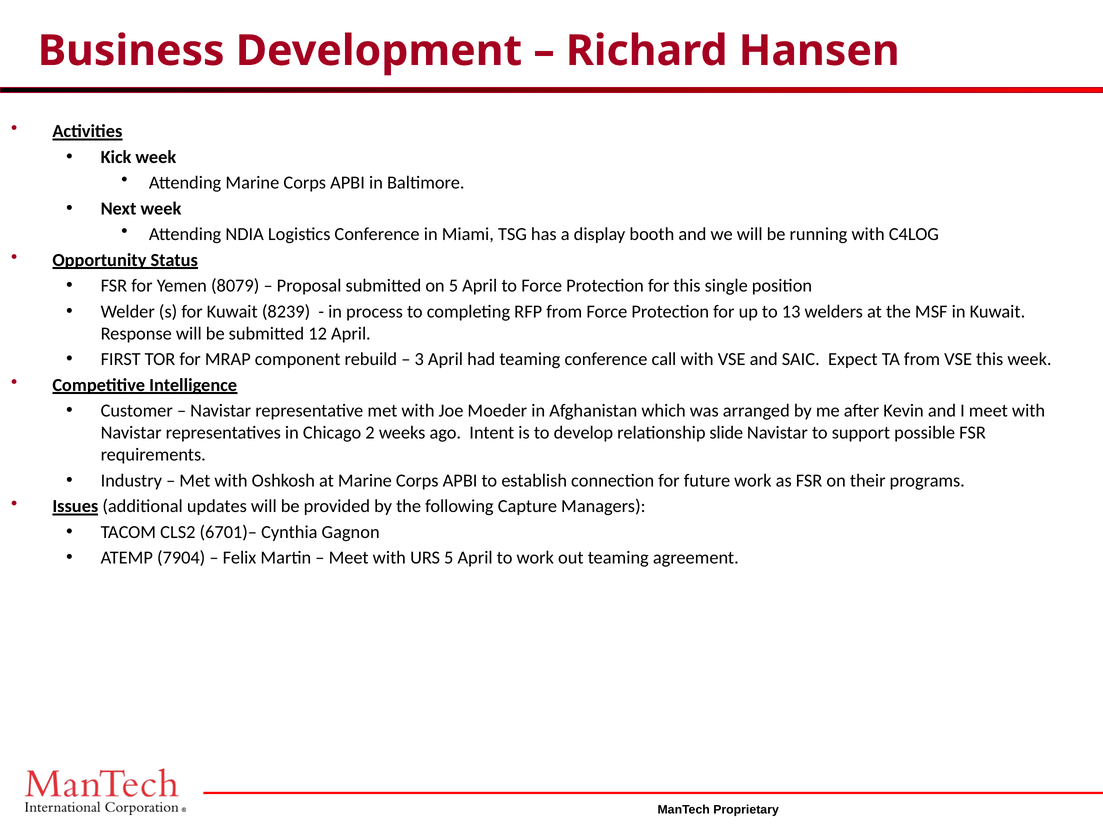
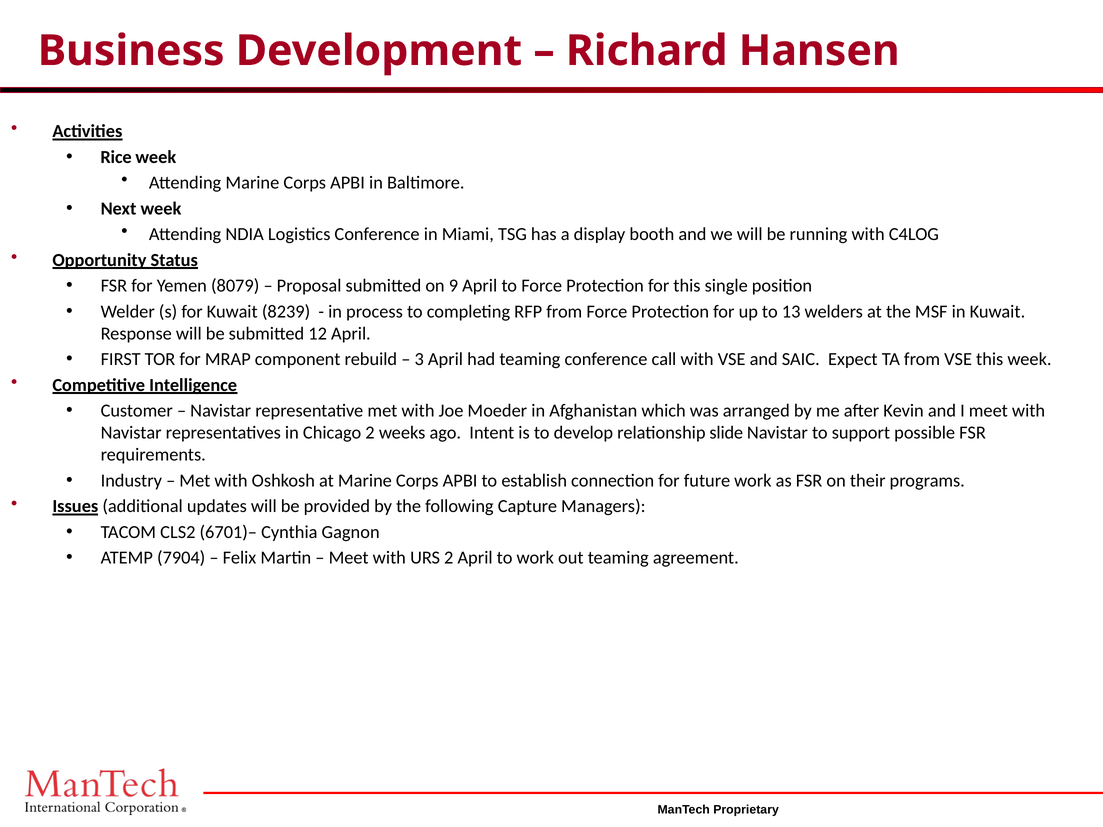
Kick: Kick -> Rice (116, 157)
on 5: 5 -> 9 (454, 286)
URS 5: 5 -> 2 (449, 558)
